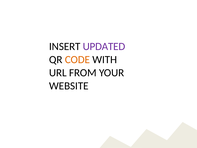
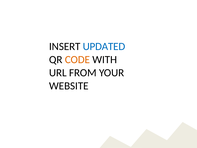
UPDATED colour: purple -> blue (104, 46)
